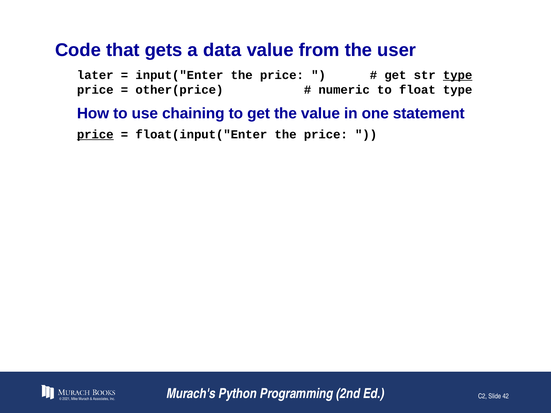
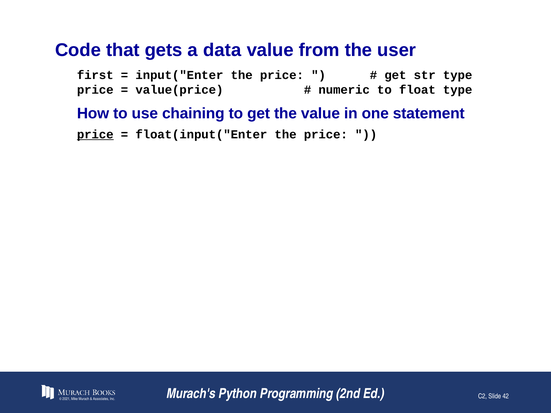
later: later -> first (95, 75)
type underline: present -> none (458, 75)
other(price: other(price -> value(price (179, 90)
